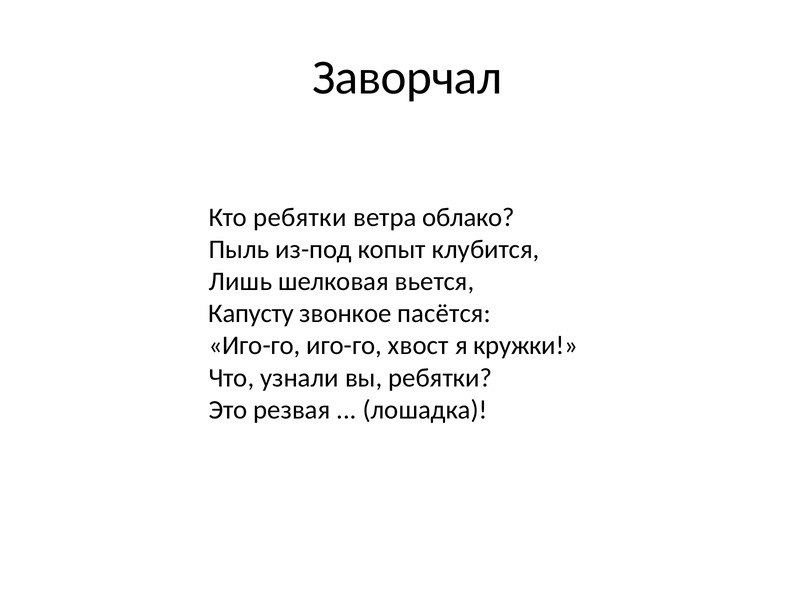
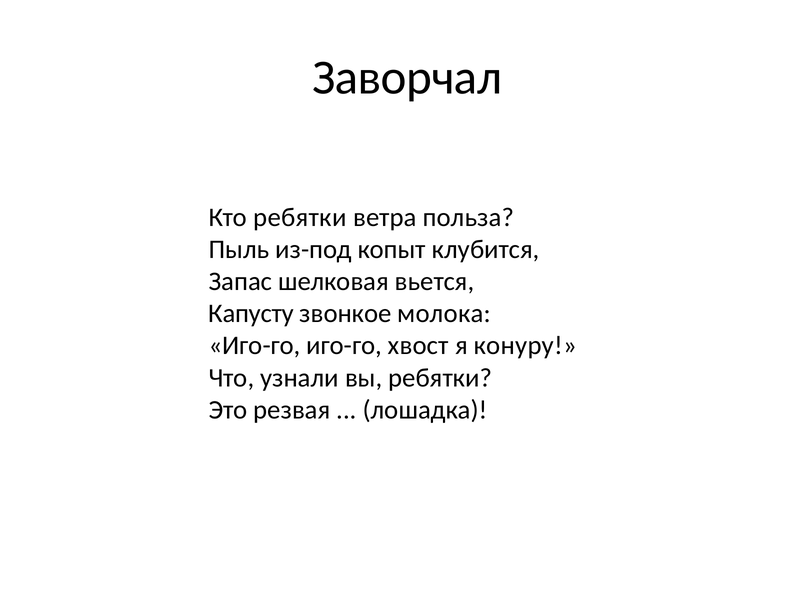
облако: облако -> польза (468, 217)
Лишь: Лишь -> Запас (240, 282)
пасётся: пасётся -> молока (444, 314)
кружки: кружки -> конуру (525, 346)
